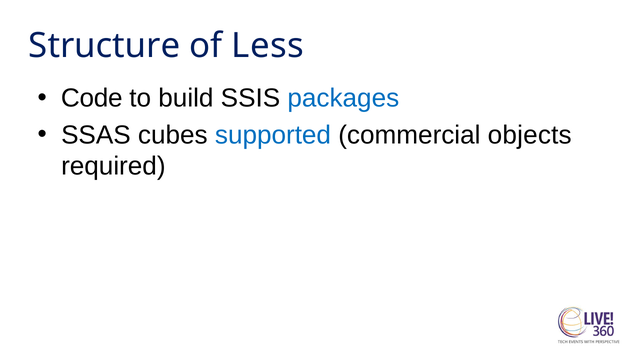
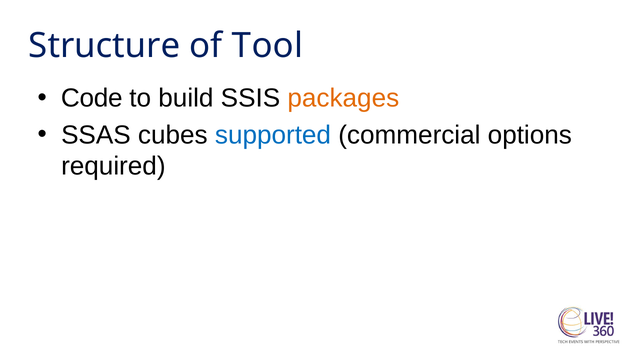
Less: Less -> Tool (268, 46)
packages colour: blue -> orange (343, 98)
objects: objects -> options (530, 135)
